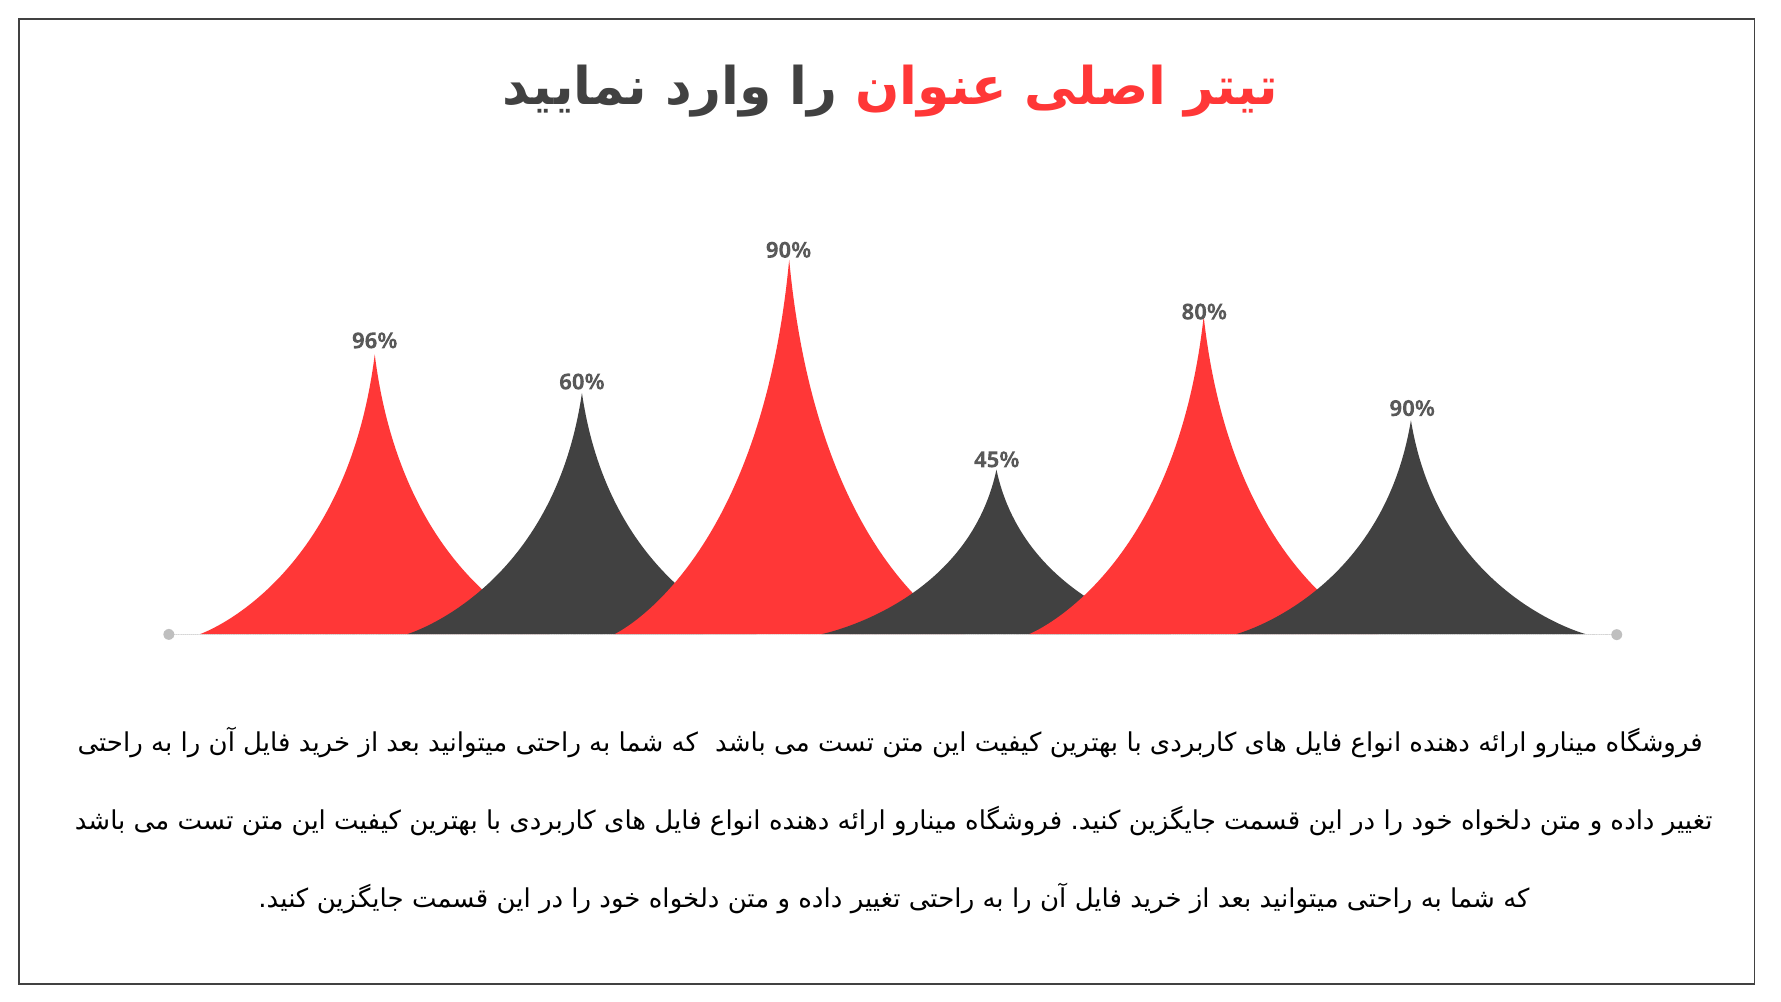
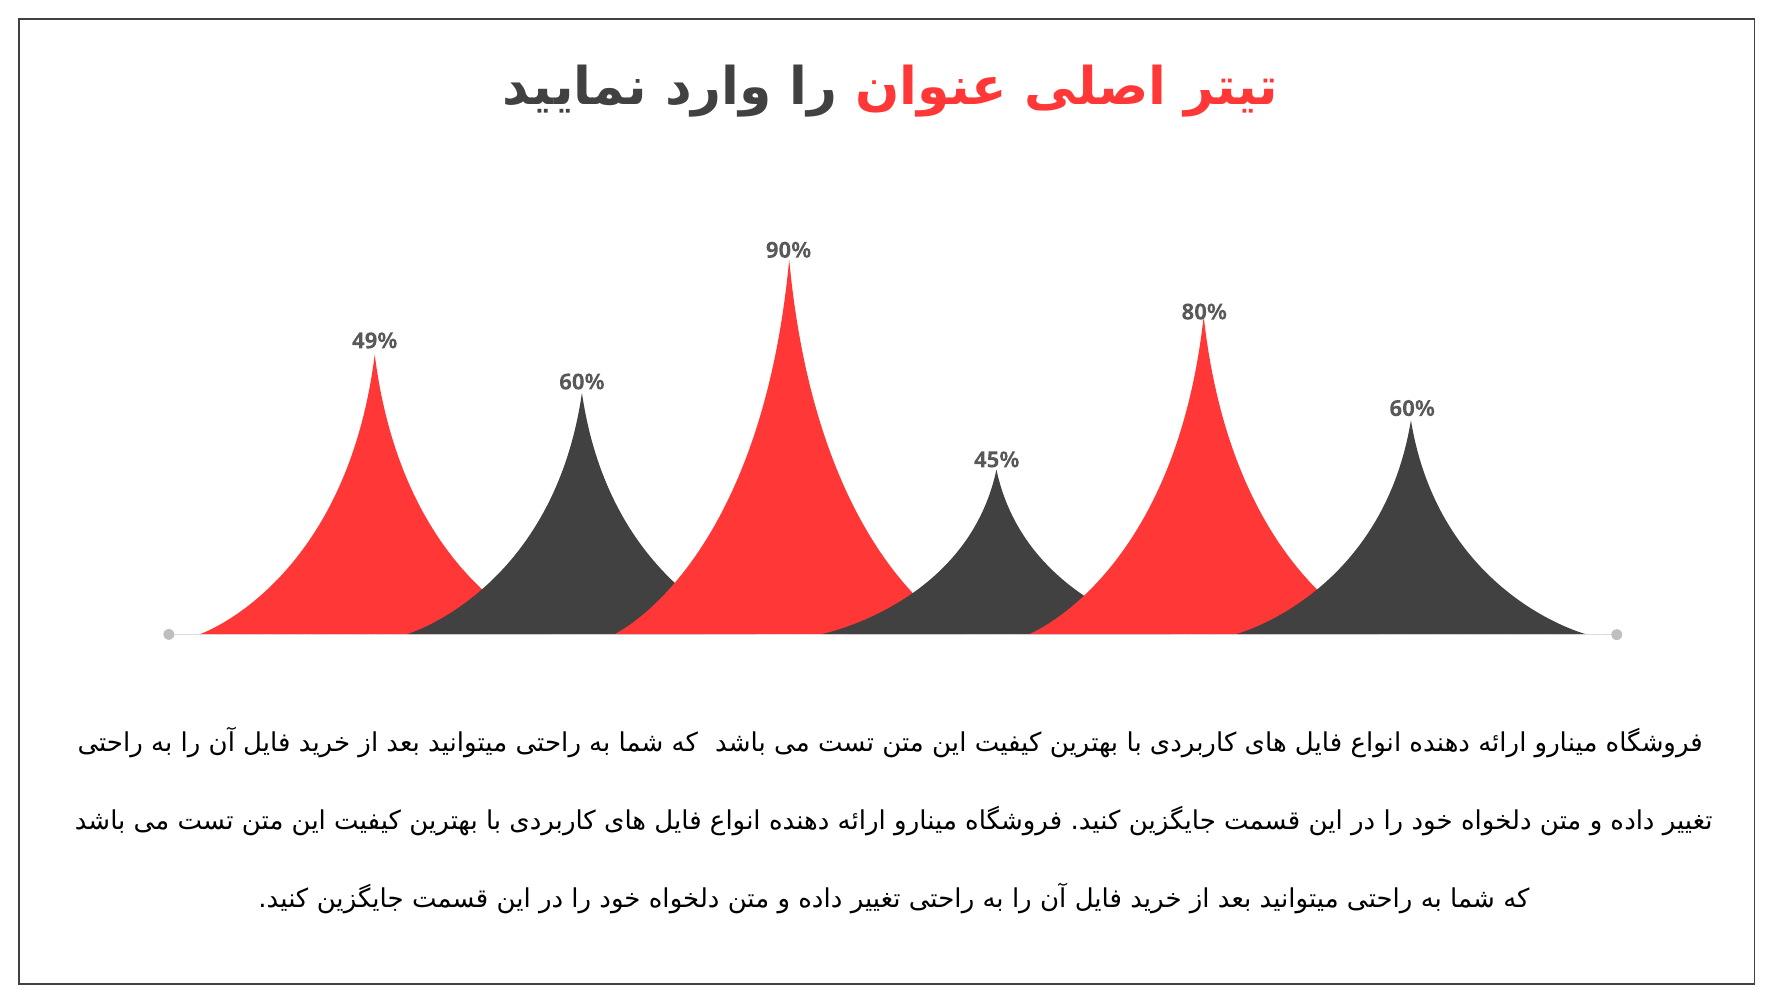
96%: 96% -> 49% (375, 341)
90%: 90% -> 60% (1412, 409)
